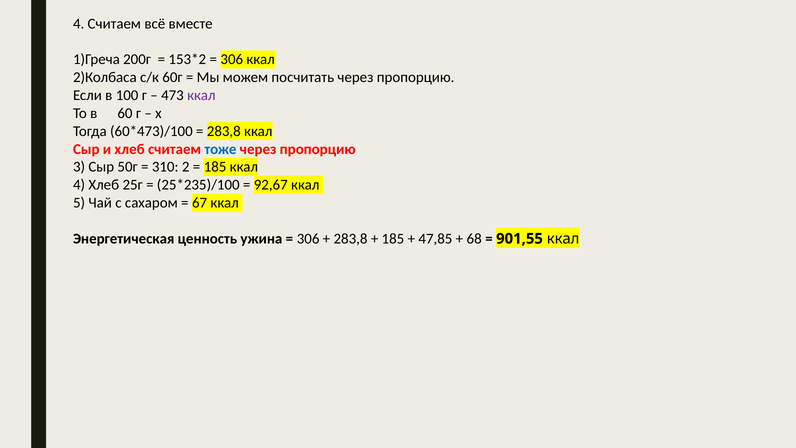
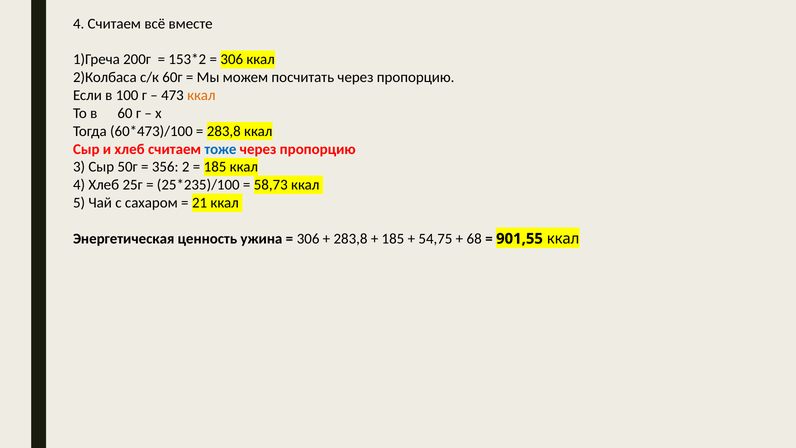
ккал colour: purple -> orange (201, 95)
310: 310 -> 356 (165, 167)
92,67: 92,67 -> 58,73 (271, 185)
67: 67 -> 21 (200, 203)
47,85: 47,85 -> 54,75 (435, 239)
